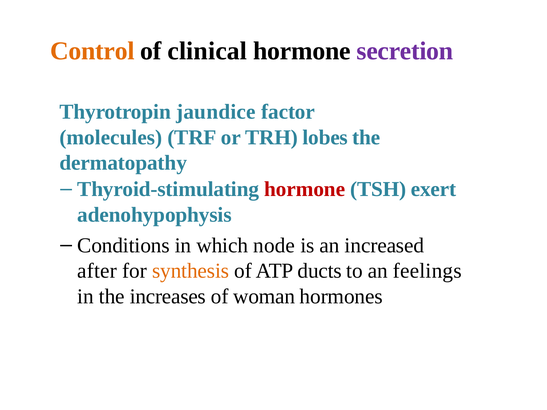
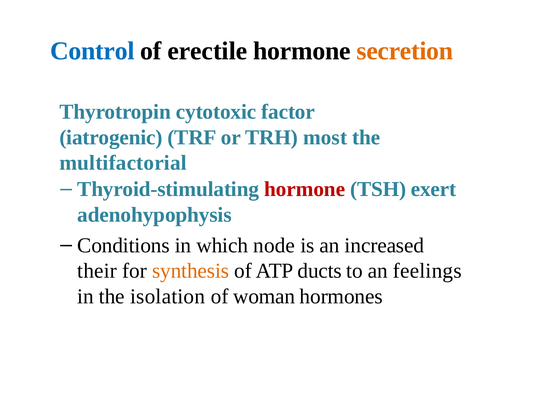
Control colour: orange -> blue (92, 51)
clinical: clinical -> erectile (207, 51)
secretion colour: purple -> orange (405, 51)
jaundice: jaundice -> cytotoxic (216, 112)
molecules: molecules -> iatrogenic (111, 138)
lobes: lobes -> most (325, 138)
dermatopathy: dermatopathy -> multifactorial (123, 163)
after: after -> their (97, 271)
increases: increases -> isolation (168, 297)
